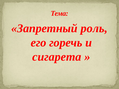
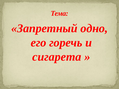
роль: роль -> одно (94, 28)
